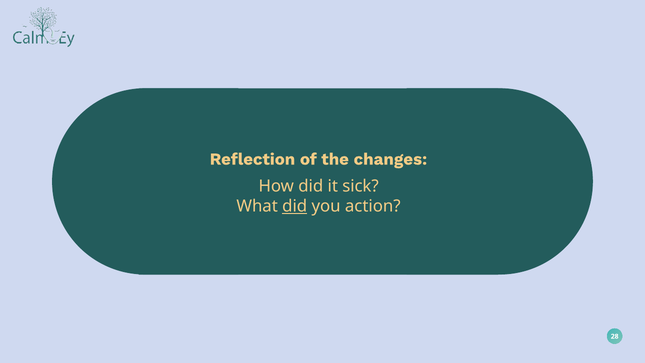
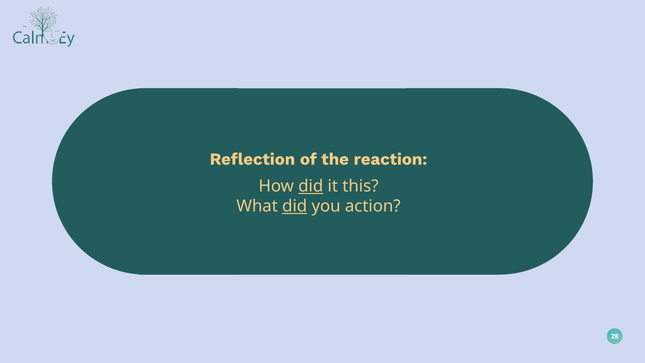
changes: changes -> reaction (390, 159)
did underline: none -> present (311, 186)
sick: sick -> this (360, 186)
